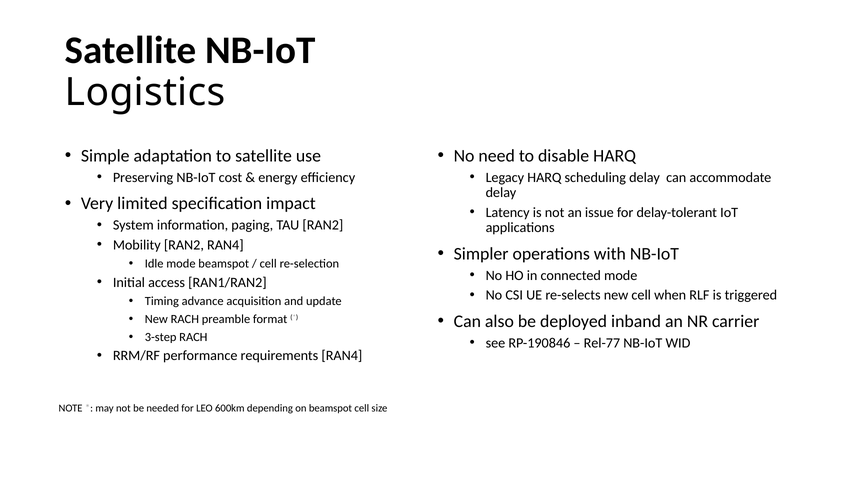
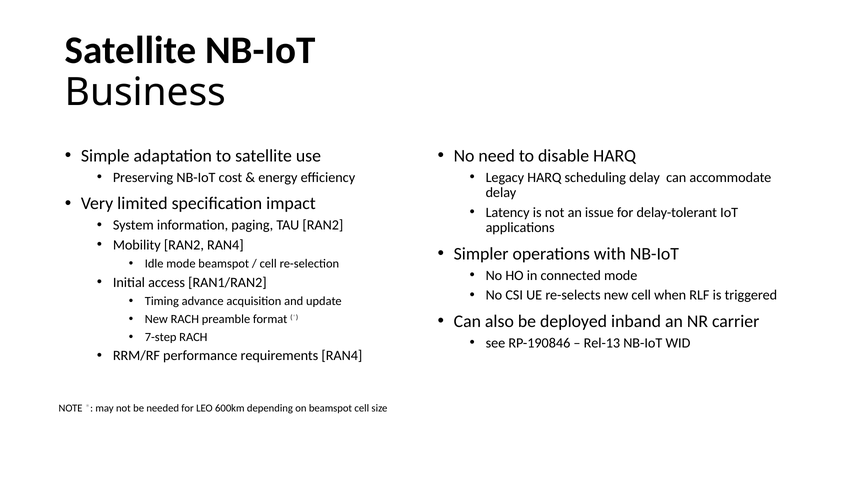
Logistics: Logistics -> Business (145, 93)
3-step: 3-step -> 7-step (161, 337)
Rel-77: Rel-77 -> Rel-13 (602, 343)
